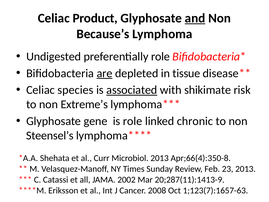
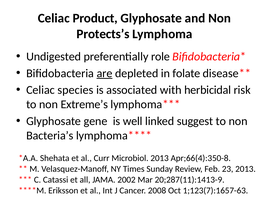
and underline: present -> none (195, 18)
Because’s: Because’s -> Protects’s (103, 34)
tissue: tissue -> folate (186, 73)
associated underline: present -> none (132, 90)
shikimate: shikimate -> herbicidal (208, 90)
is role: role -> well (133, 121)
chronic: chronic -> suggest (195, 121)
Steensel’s: Steensel’s -> Bacteria’s (50, 135)
